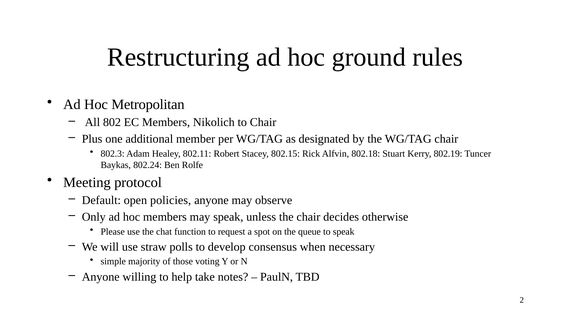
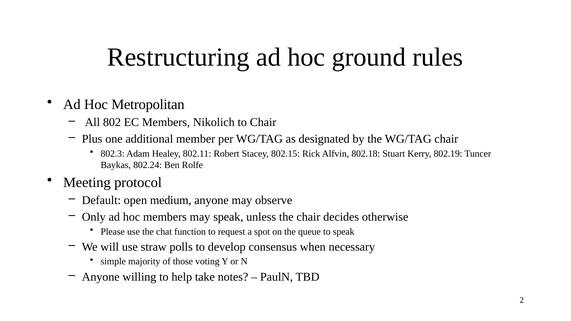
policies: policies -> medium (171, 200)
